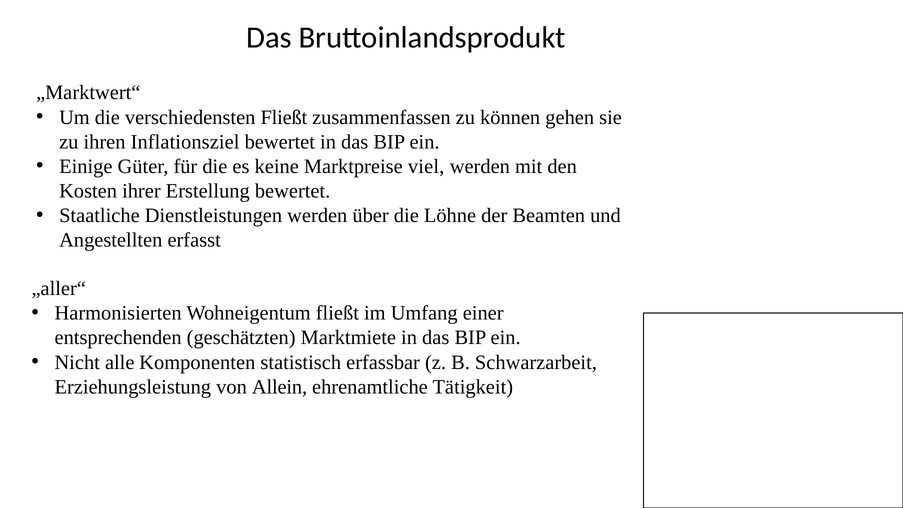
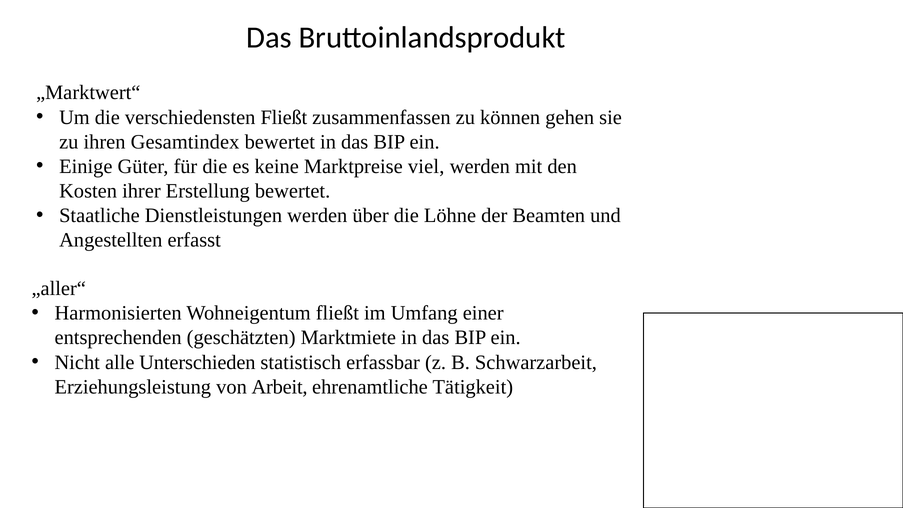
Inflationsziel: Inflationsziel -> Gesamtindex (185, 142)
Komponenten: Komponenten -> Unterschieden (197, 362)
Allein: Allein -> Arbeit (280, 387)
